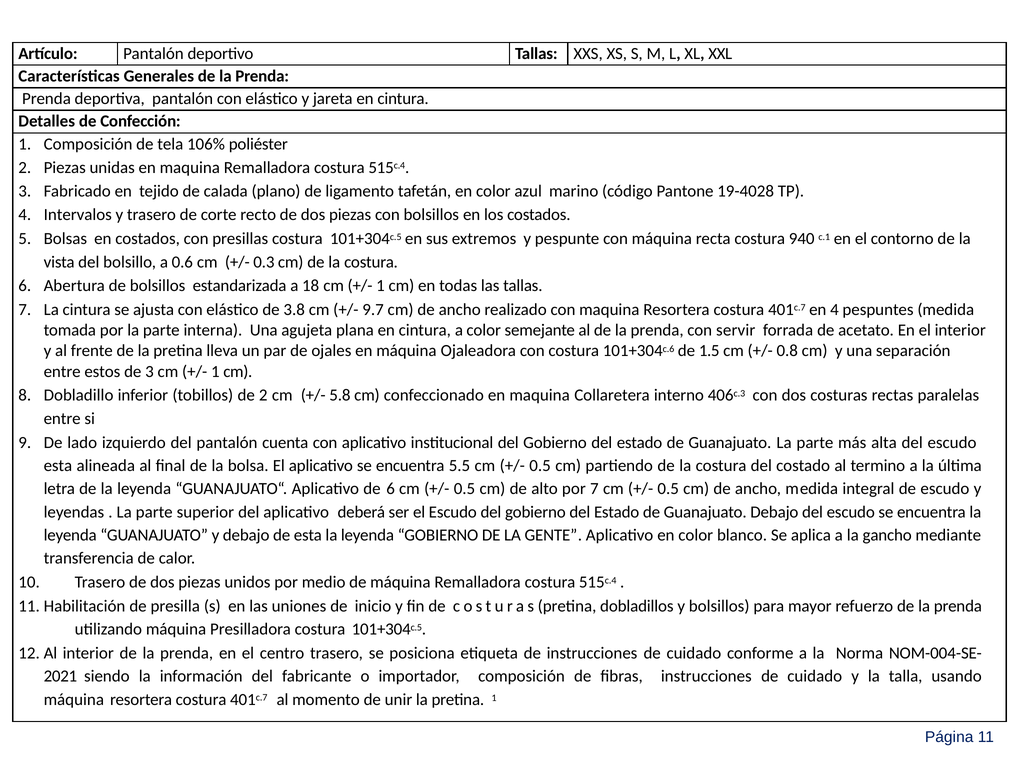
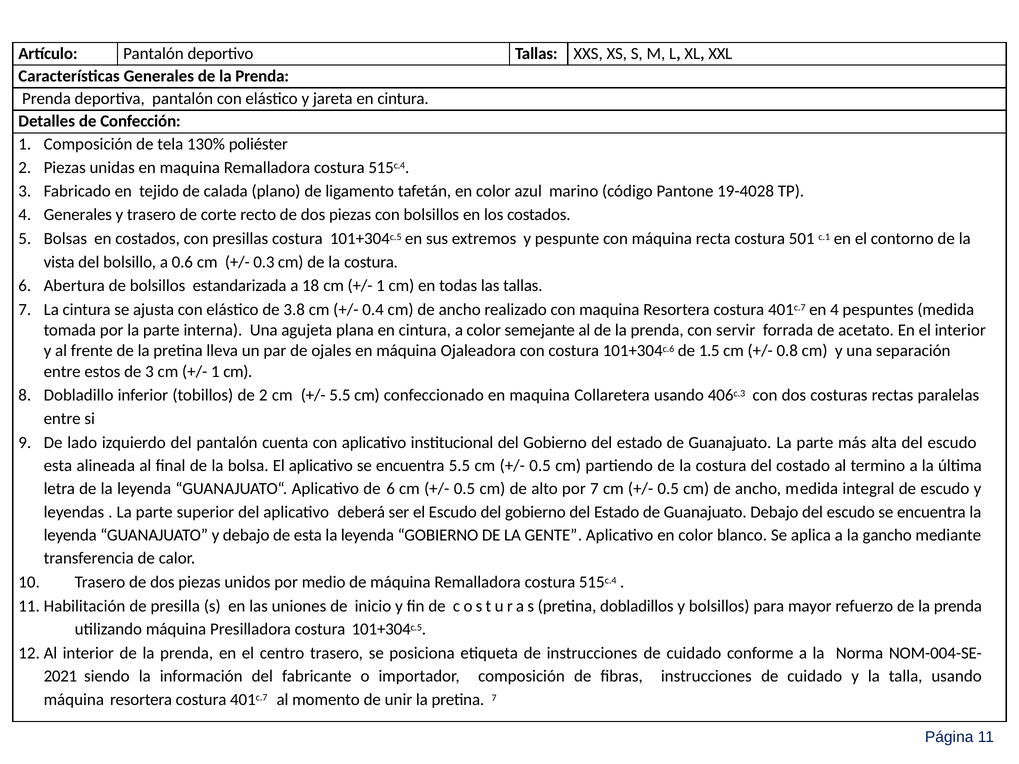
106%: 106% -> 130% (206, 144)
4 Intervalos: Intervalos -> Generales (78, 215)
940: 940 -> 501 (802, 239)
9.7: 9.7 -> 0.4 (373, 310)
5.8: 5.8 -> 5.5 (340, 395)
Collaretera interno: interno -> usando (679, 395)
pretina 1: 1 -> 7 (494, 698)
